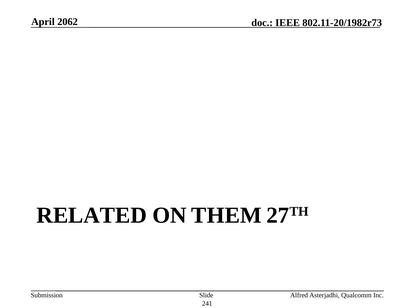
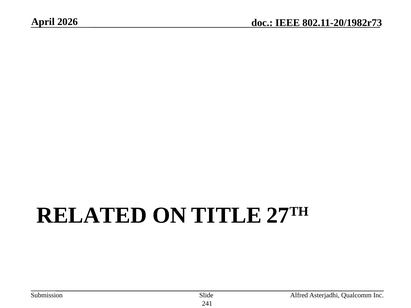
2062: 2062 -> 2026 (68, 22)
THEM: THEM -> TITLE (227, 215)
